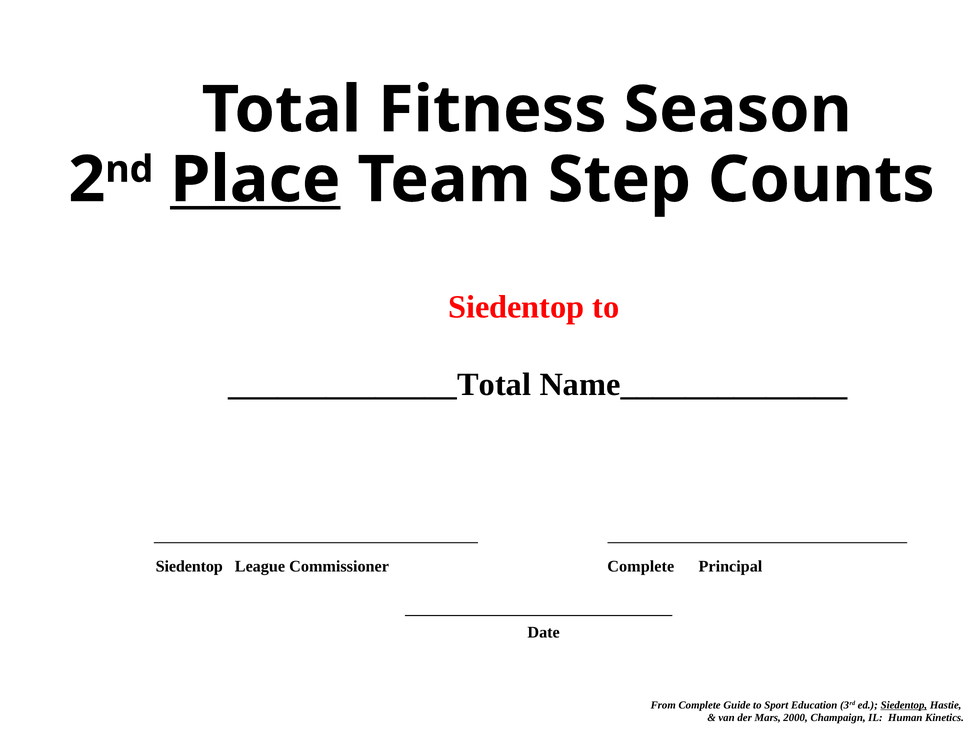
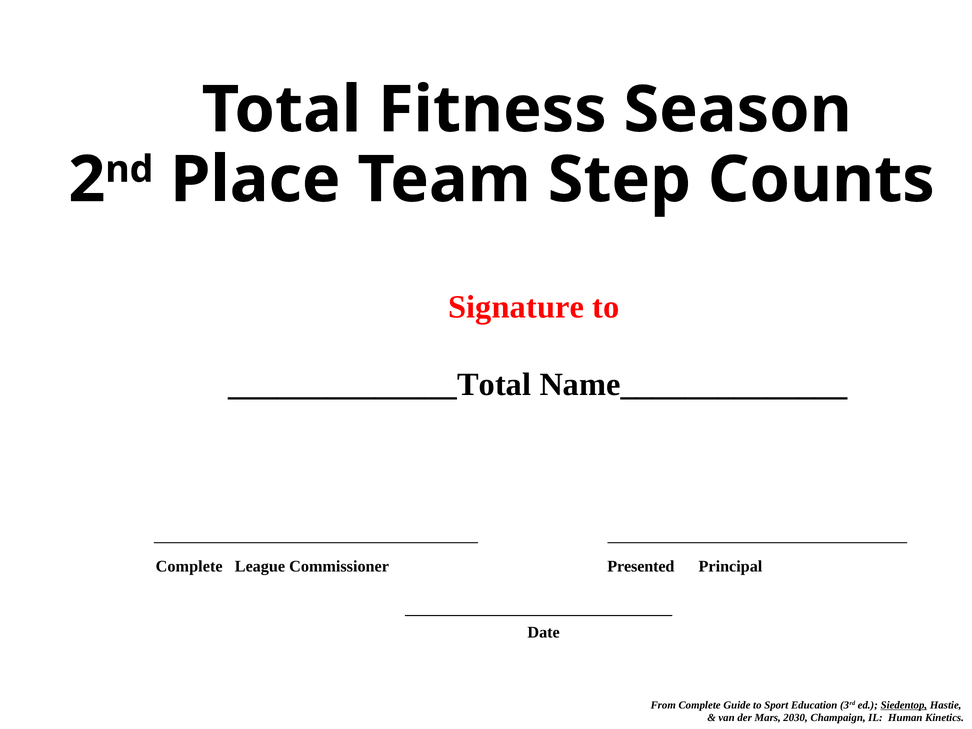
Place underline: present -> none (255, 180)
Siedentop: Siedentop -> Signature (516, 307)
Siedentop: Siedentop -> Complete (189, 566)
Complete: Complete -> Presented (641, 566)
2000: 2000 -> 2030 (796, 718)
